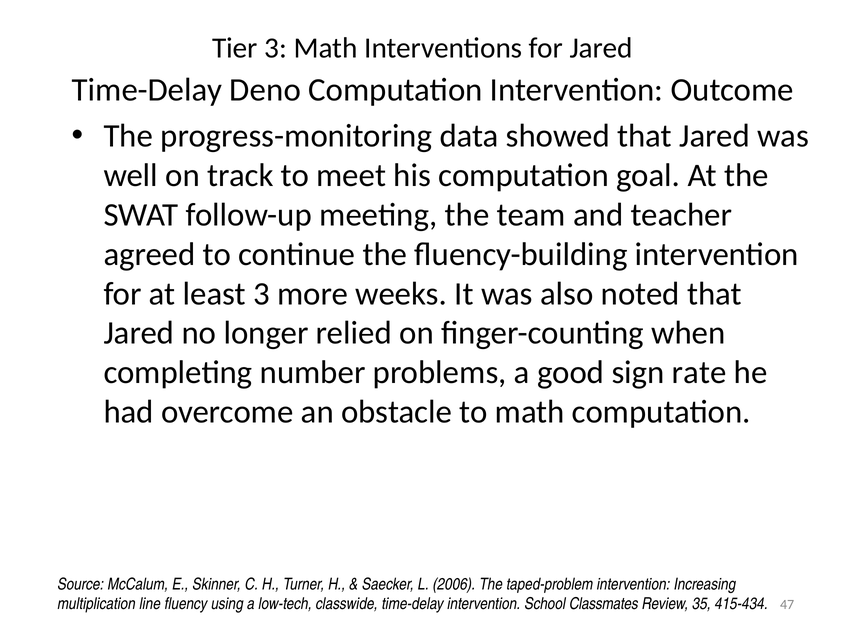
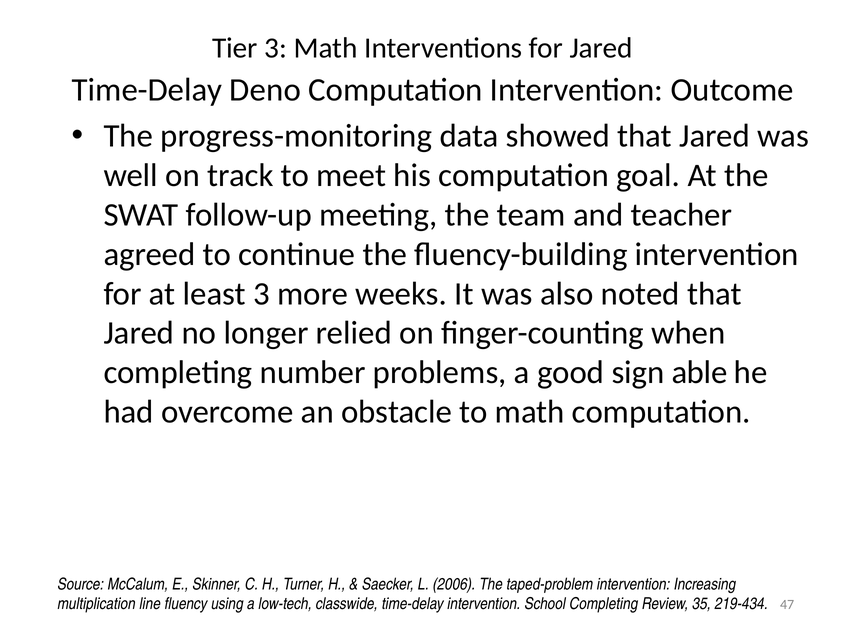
rate: rate -> able (699, 373)
School Classmates: Classmates -> Completing (604, 605)
415-434: 415-434 -> 219-434 (741, 605)
